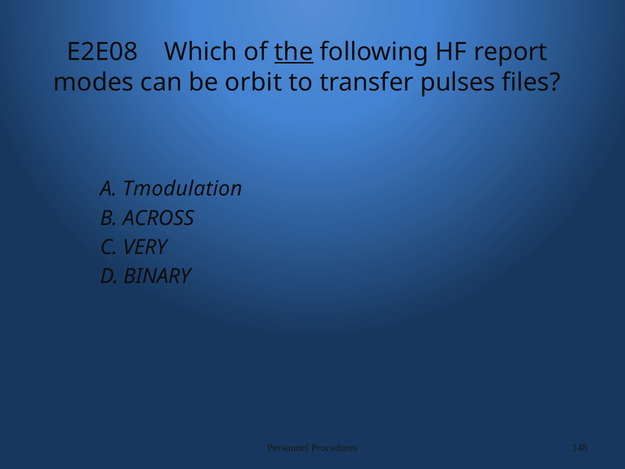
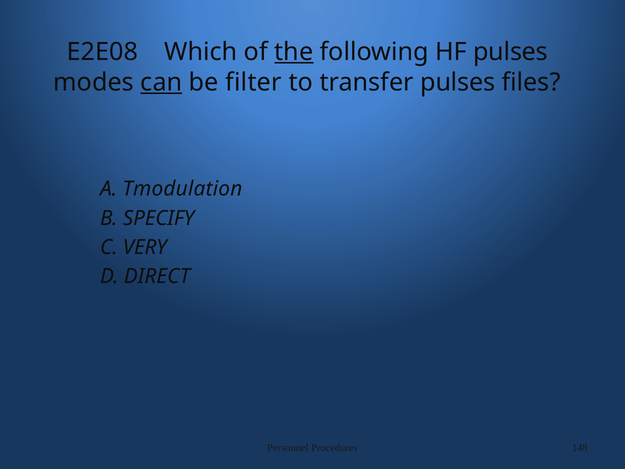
HF report: report -> pulses (511, 52)
can underline: none -> present (161, 82)
orbit: orbit -> filter (254, 82)
ACROSS: ACROSS -> SPECIFY (159, 218)
BINARY: BINARY -> DIRECT (157, 276)
